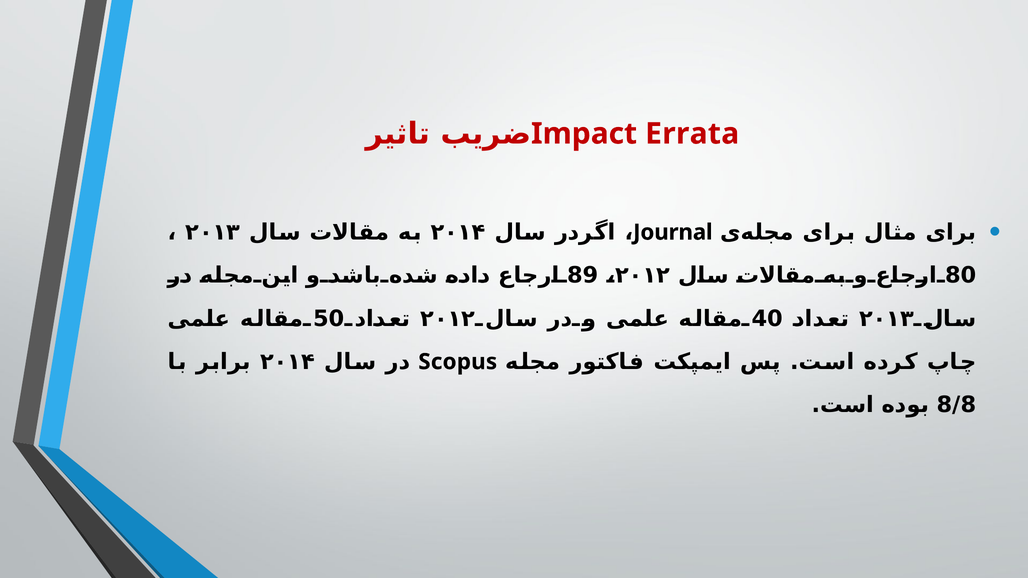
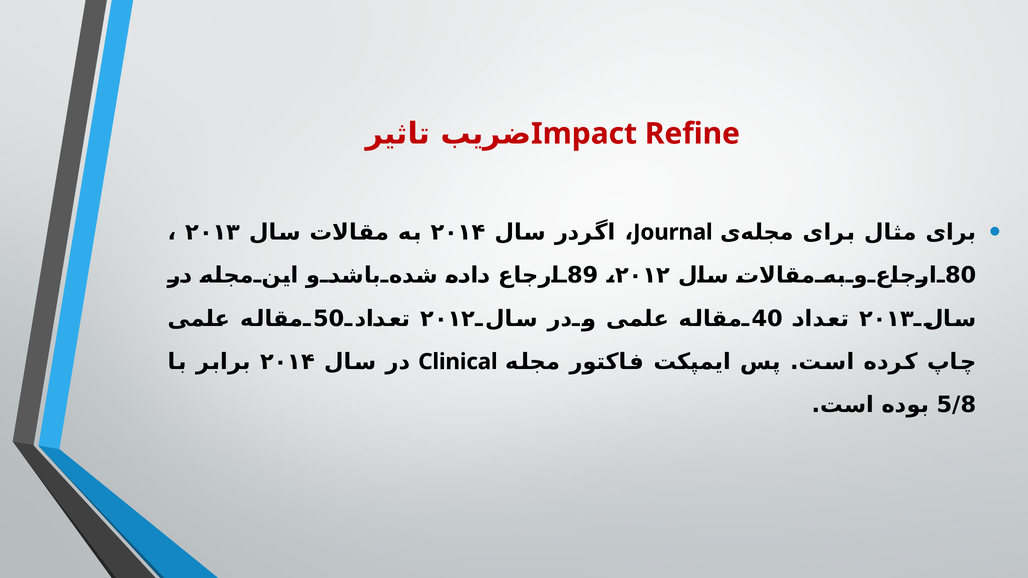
Errata: Errata -> Refine (692, 134)
Scopus: Scopus -> Clinical (458, 362)
8/8: 8/8 -> 5/8 (957, 405)
